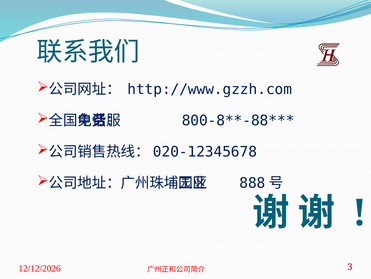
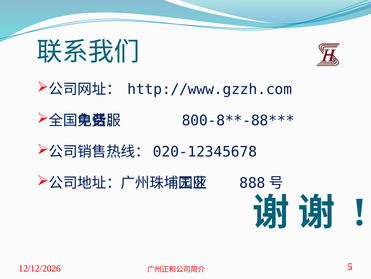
3: 3 -> 5 (350, 266)
